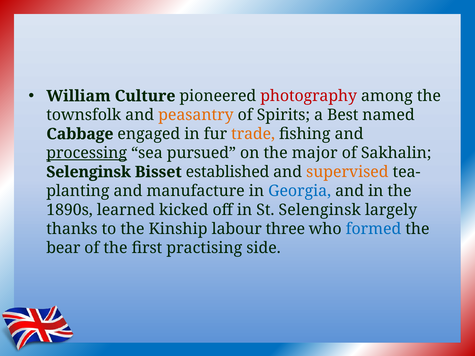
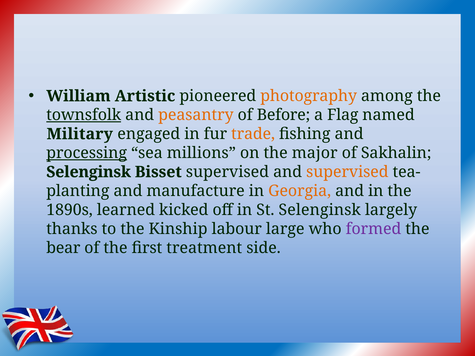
Culture: Culture -> Artistic (145, 96)
photography colour: red -> orange (309, 96)
townsfolk underline: none -> present (84, 115)
Spirits: Spirits -> Before (283, 115)
Best: Best -> Flag (343, 115)
Cabbage: Cabbage -> Military (80, 134)
pursued: pursued -> millions (201, 153)
Bisset established: established -> supervised (227, 172)
Georgia colour: blue -> orange (300, 191)
three: three -> large (285, 229)
formed colour: blue -> purple (373, 229)
practising: practising -> treatment (204, 248)
